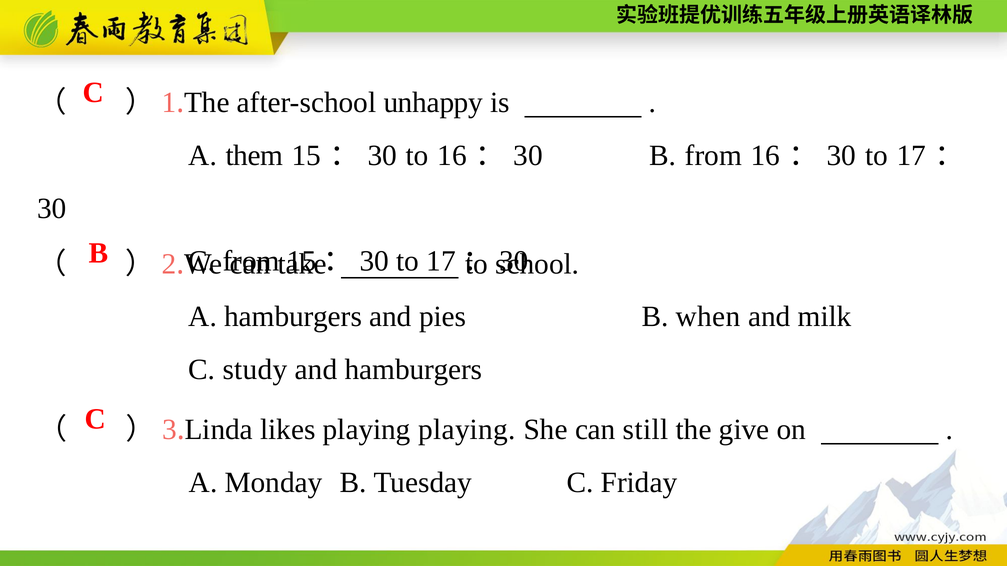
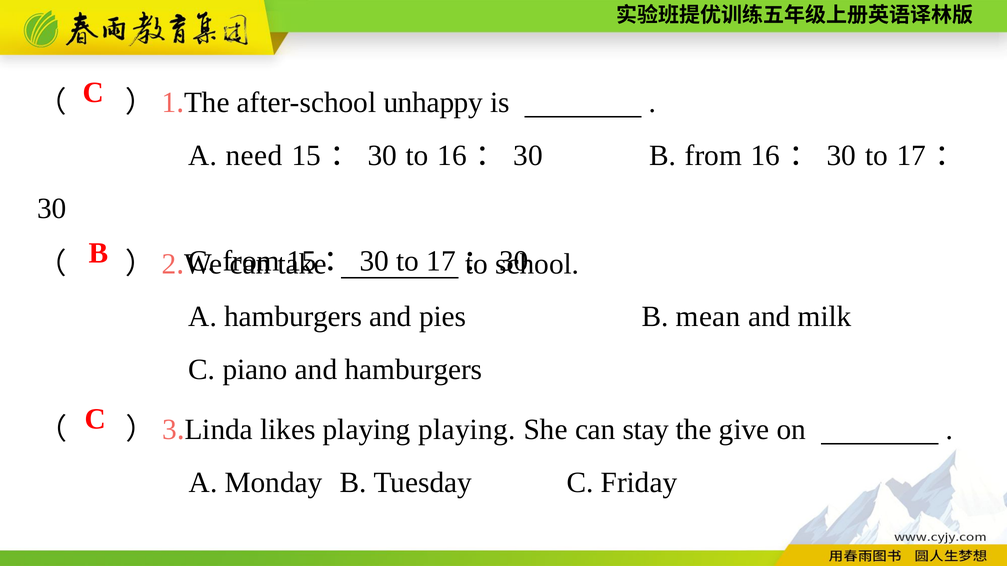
them: them -> need (254, 156)
when: when -> mean (708, 317)
study: study -> piano (255, 370)
still: still -> stay (646, 430)
